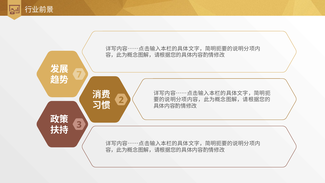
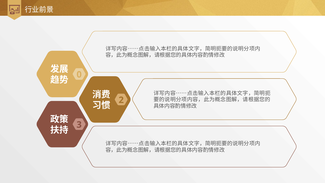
7: 7 -> 0 (79, 75)
